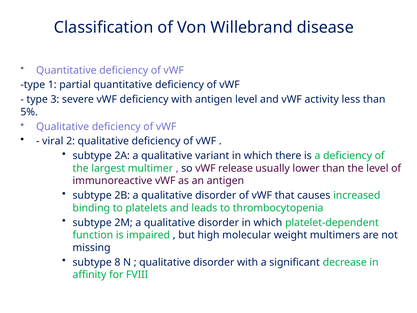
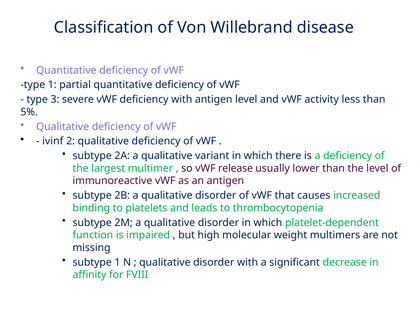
viral: viral -> ivinf (53, 141)
subtype 8: 8 -> 1 (117, 262)
